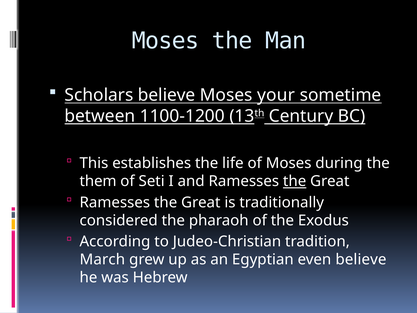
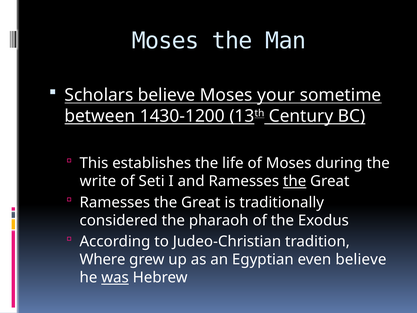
1100-1200: 1100-1200 -> 1430-1200 (182, 116)
them: them -> write (98, 181)
March: March -> Where (102, 259)
was underline: none -> present (115, 277)
